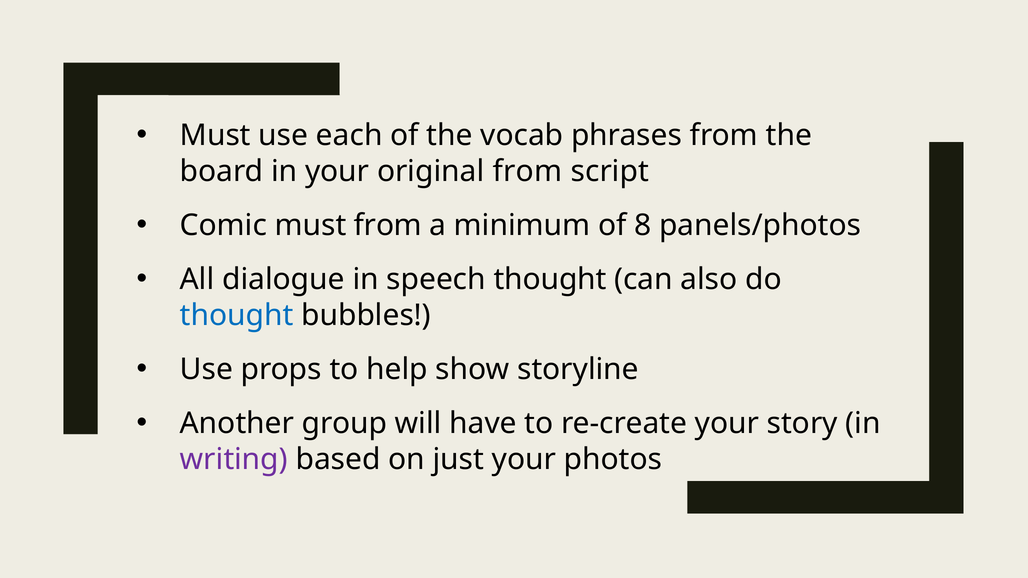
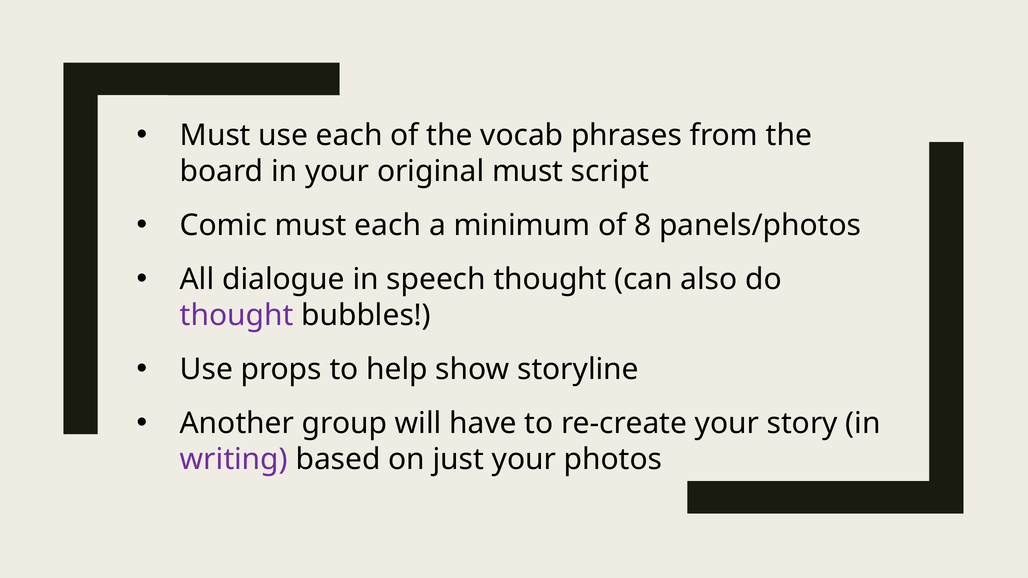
original from: from -> must (528, 172)
must from: from -> each (388, 226)
thought colour: blue -> purple (237, 316)
